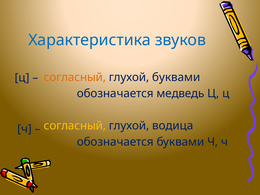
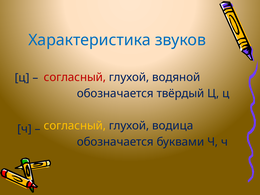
согласный colour: orange -> red (75, 77)
глухой буквами: буквами -> водяной (176, 77)
медведь: медведь -> твёрдый (180, 93)
